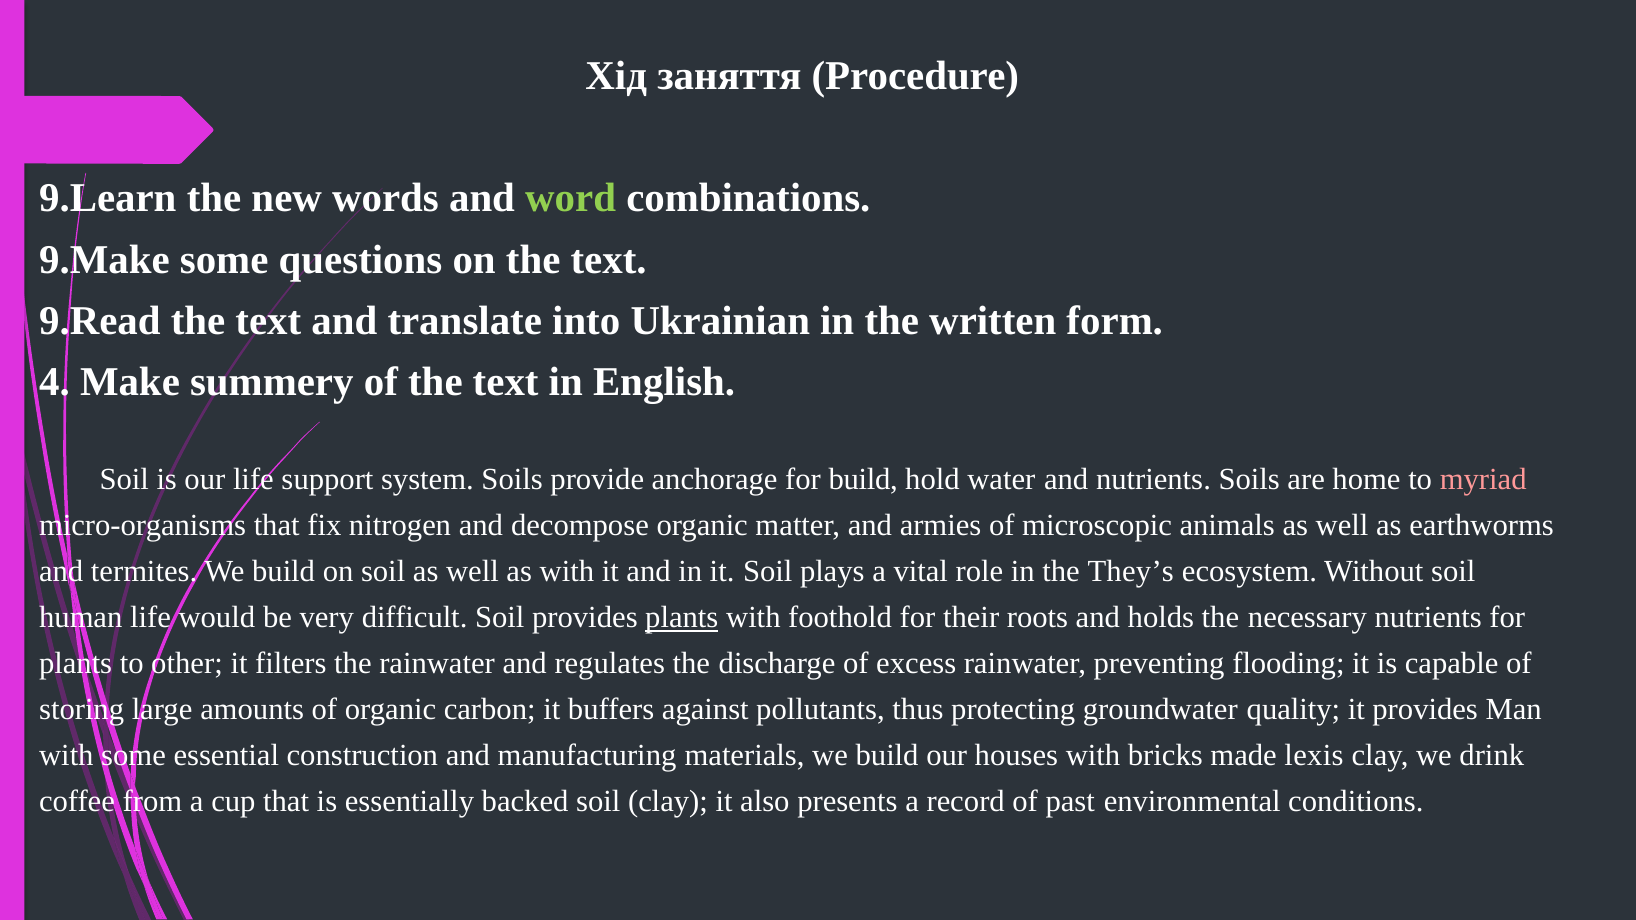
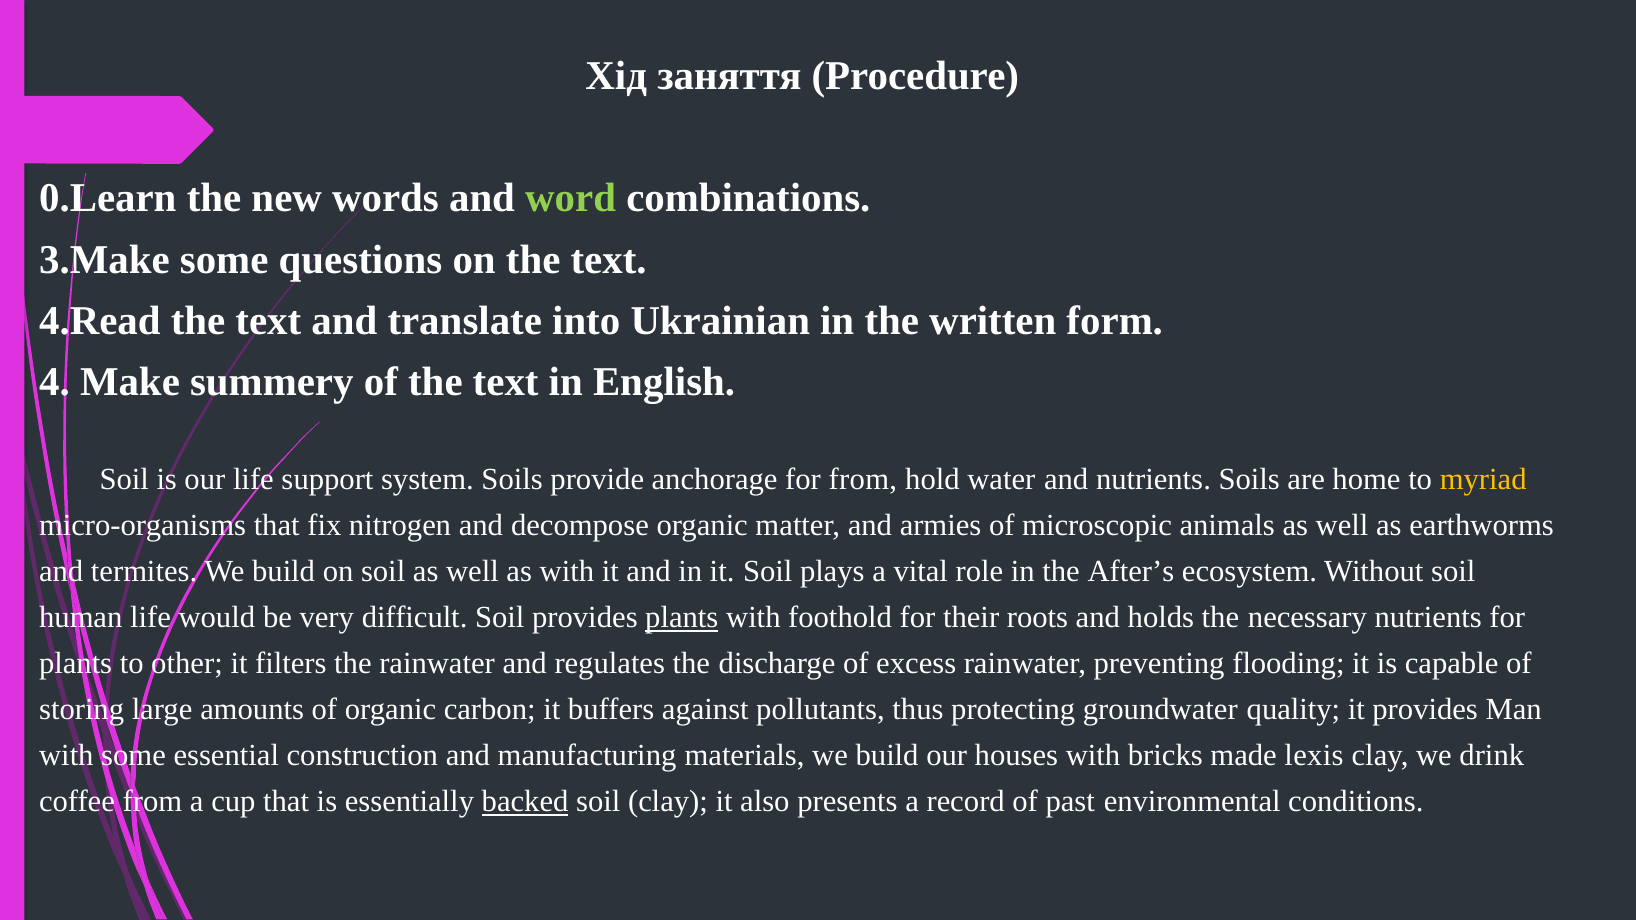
9.Learn: 9.Learn -> 0.Learn (108, 198)
9.Make: 9.Make -> 3.Make (104, 260)
9.Read: 9.Read -> 4.Read (100, 321)
for build: build -> from (863, 480)
myriad colour: pink -> yellow (1483, 480)
They’s: They’s -> After’s (1131, 572)
backed underline: none -> present (525, 802)
